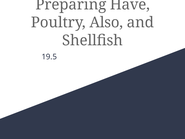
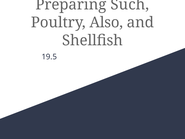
Have: Have -> Such (130, 5)
